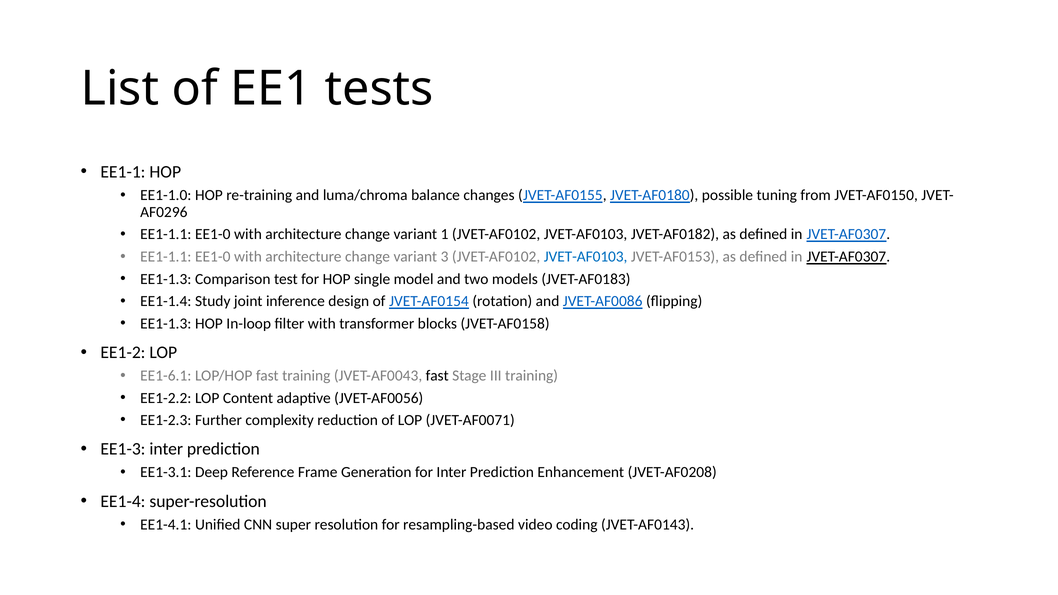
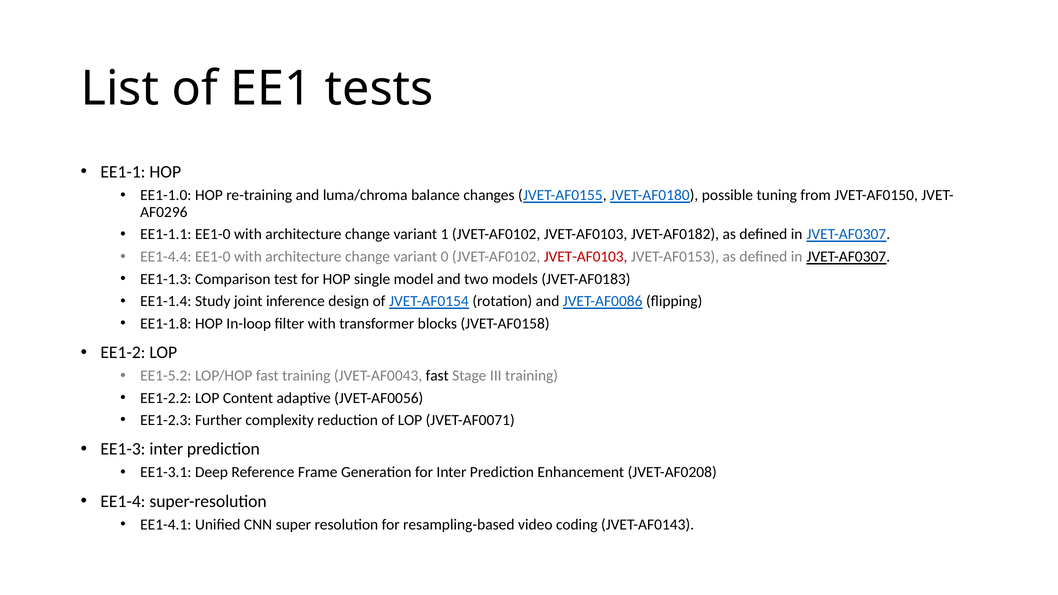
EE1-1.1: EE1-1.1 -> EE1-4.4 (166, 257)
3: 3 -> 0 (445, 257)
JVET-AF0103 colour: blue -> red (586, 257)
EE1-1.3: EE1-1.3 -> EE1-1.8 (166, 324)
EE1-6.1: EE1-6.1 -> EE1-5.2 (166, 376)
